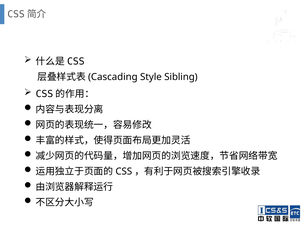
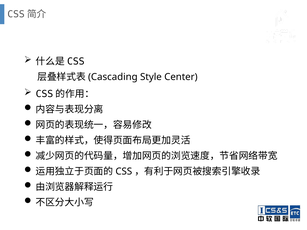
Sibling: Sibling -> Center (181, 77)
